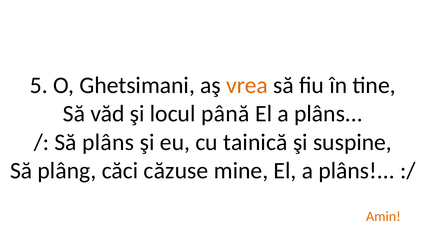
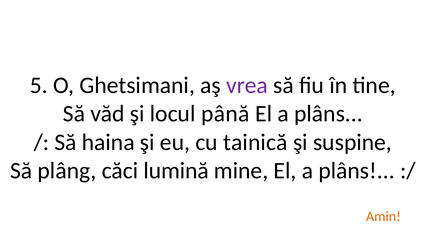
vrea colour: orange -> purple (247, 85)
Să plâns: plâns -> haina (108, 142)
căzuse: căzuse -> lumină (176, 170)
